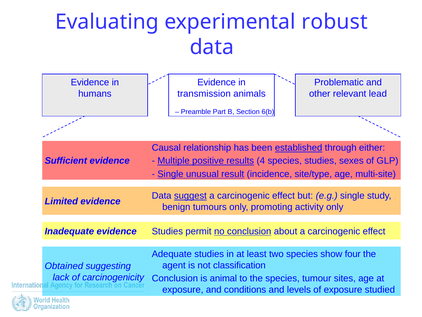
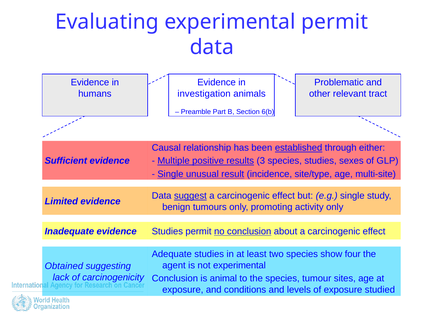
experimental robust: robust -> permit (335, 22)
transmission: transmission -> investigation (204, 93)
lead: lead -> tract (378, 93)
4: 4 -> 3 (261, 161)
not classification: classification -> experimental (239, 265)
